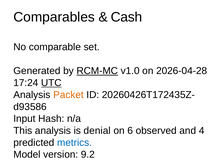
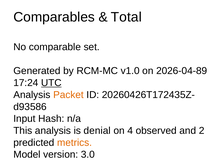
Cash: Cash -> Total (126, 17)
RCM-MC underline: present -> none (97, 71)
2026-04-28: 2026-04-28 -> 2026-04-89 (182, 71)
6: 6 -> 4 (130, 131)
4: 4 -> 2 (202, 131)
metrics colour: blue -> orange (75, 143)
9.2: 9.2 -> 3.0 (88, 155)
